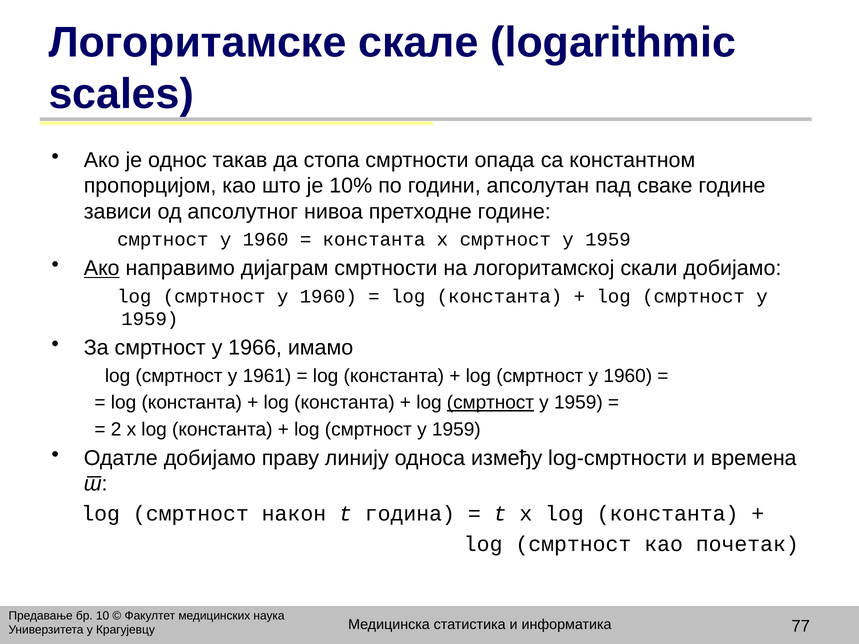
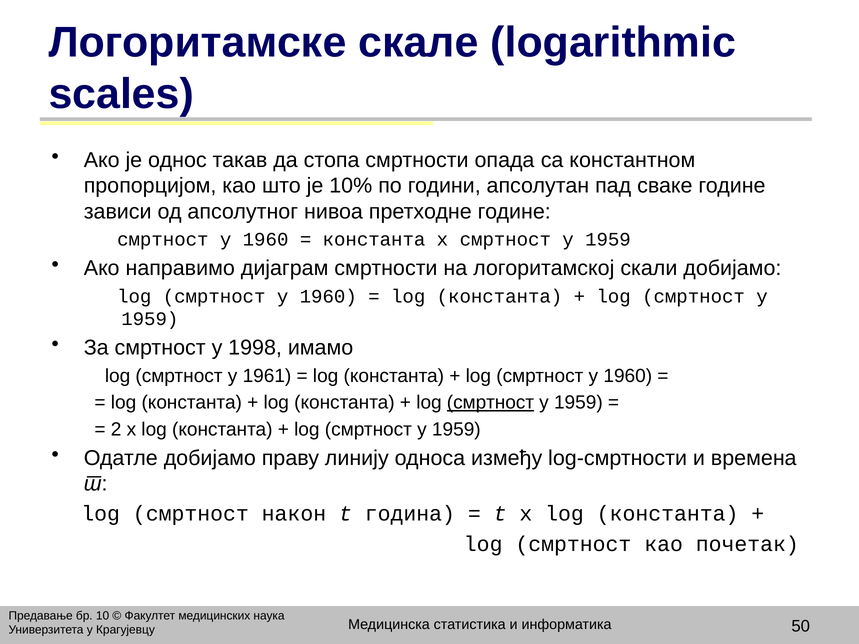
Aко underline: present -> none (102, 268)
1966: 1966 -> 1998 (255, 348)
77: 77 -> 50 (801, 627)
